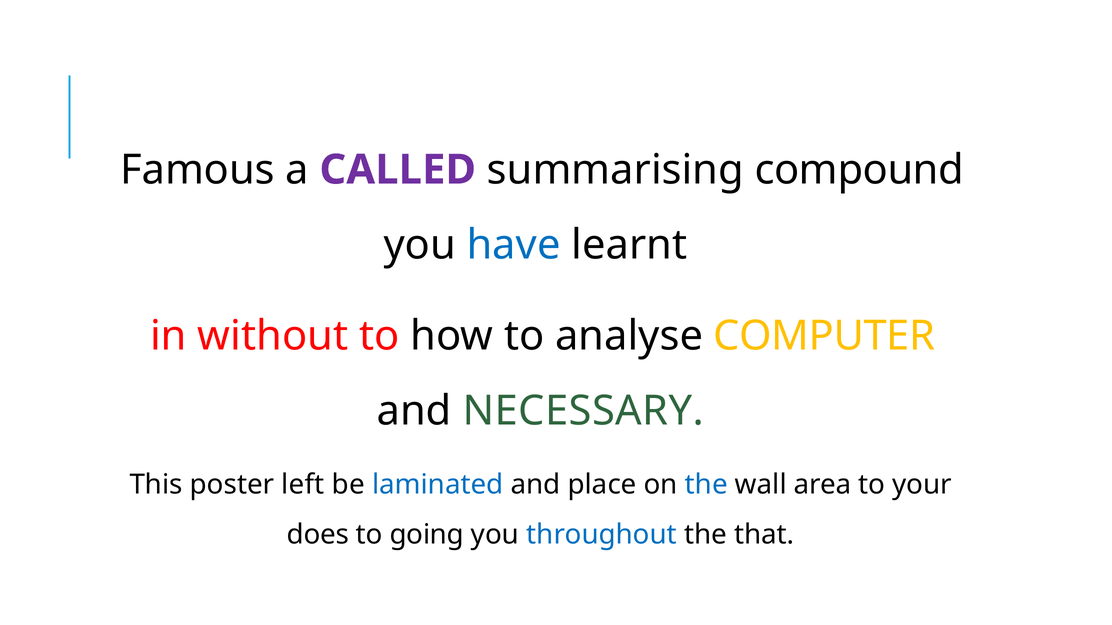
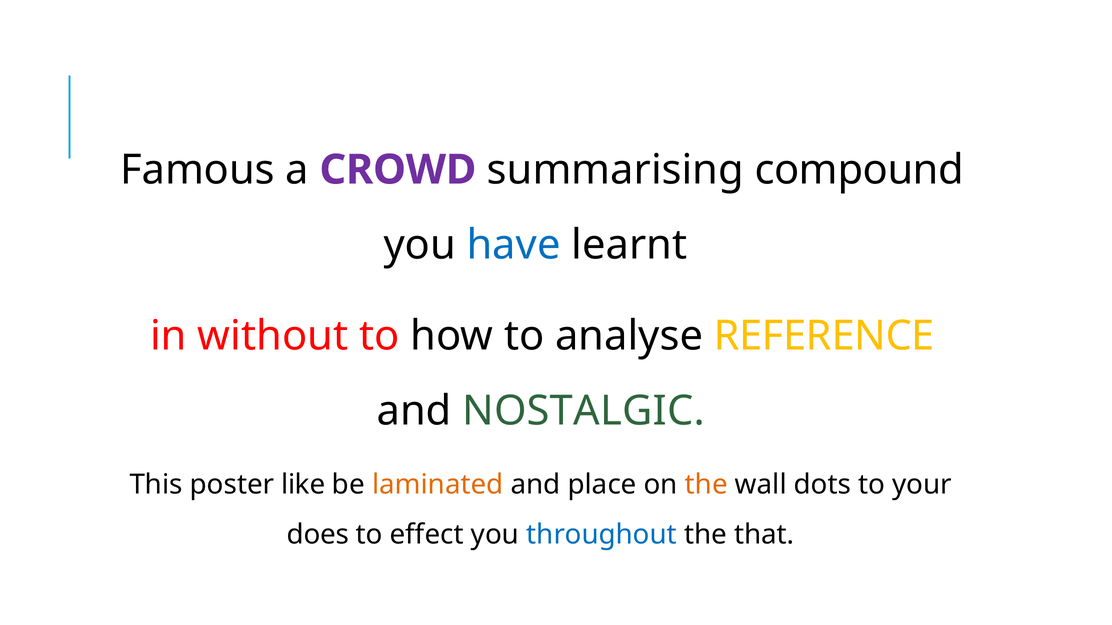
CALLED: CALLED -> CROWD (398, 170)
COMPUTER: COMPUTER -> REFERENCE (824, 336)
NECESSARY: NECESSARY -> NOSTALGIC (584, 411)
left: left -> like (303, 485)
laminated colour: blue -> orange (438, 485)
the colour: blue -> orange (706, 485)
area: area -> dots (822, 485)
going: going -> effect (427, 535)
